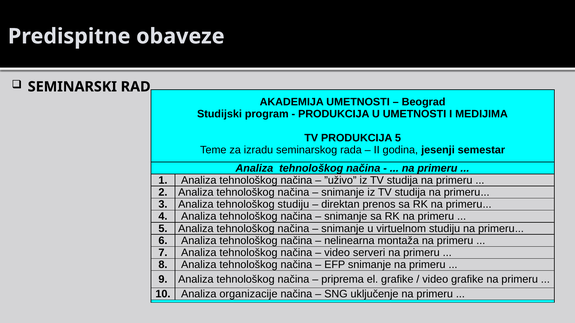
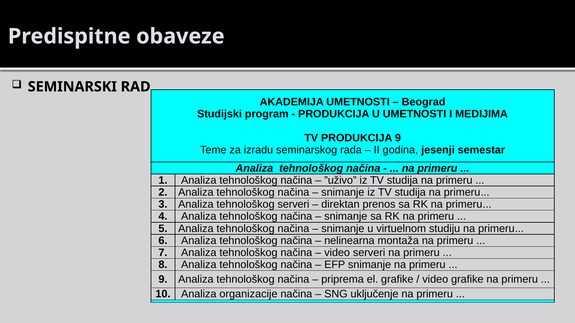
PRODUKCIJA 5: 5 -> 9 (398, 138)
tehnološkog studiju: studiju -> serveri (293, 205)
